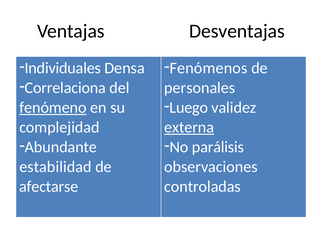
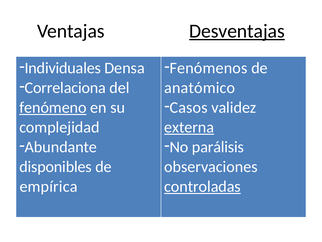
Desventajas underline: none -> present (237, 31)
personales: personales -> anatómico (200, 88)
Luego: Luego -> Casos (189, 107)
estabilidad: estabilidad -> disponibles (56, 167)
afectarse: afectarse -> empírica (49, 186)
controladas underline: none -> present (202, 186)
